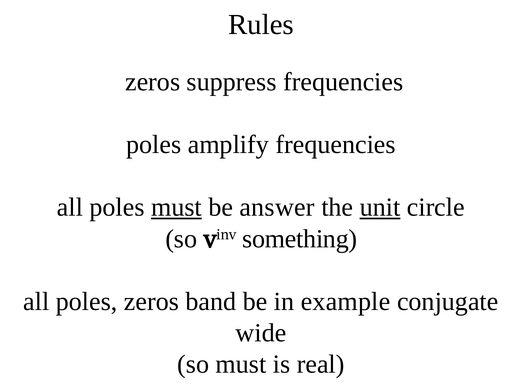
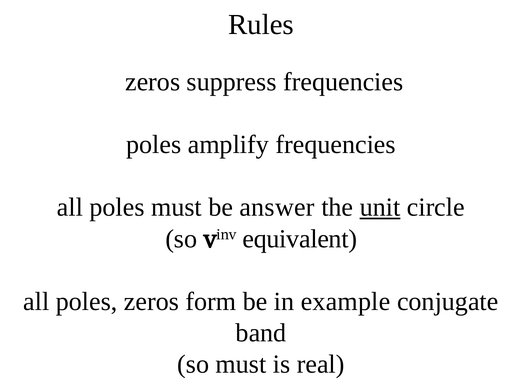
must underline: present -> none (176, 207)
something: something -> equivalent (300, 238)
band: band -> form (211, 301)
wide: wide -> band (261, 332)
